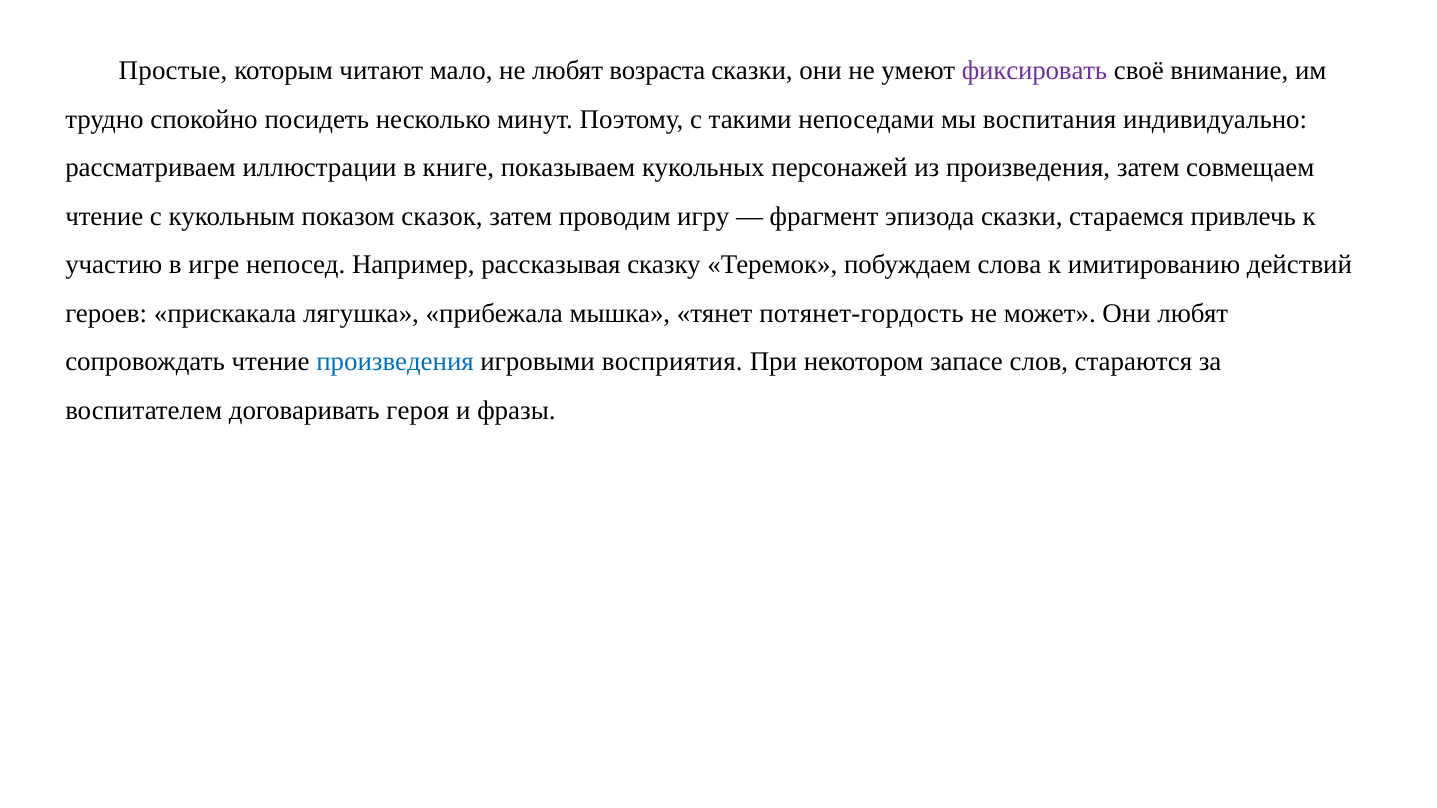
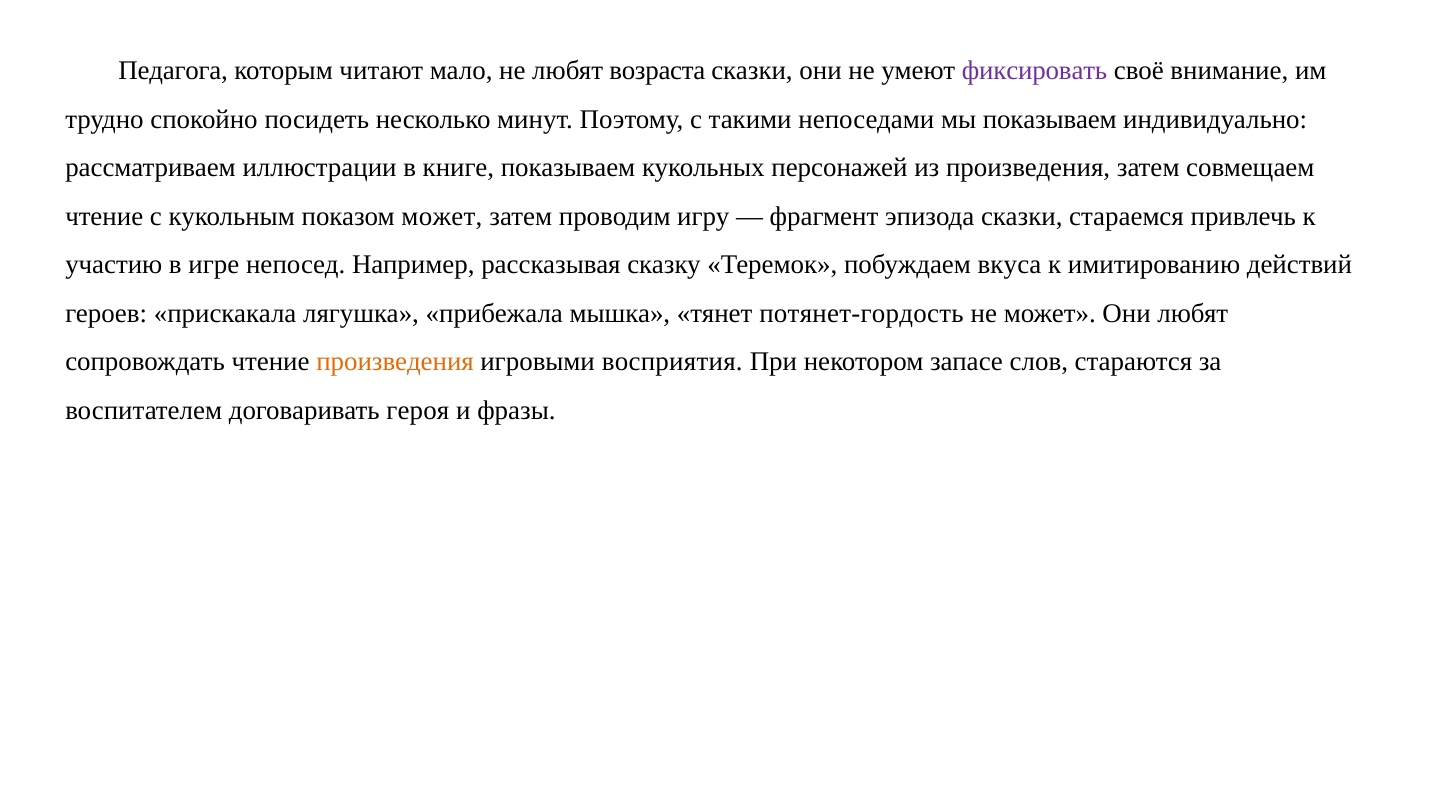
Простые: Простые -> Педагога (173, 71)
мы воспитания: воспитания -> показываем (1050, 119)
показом сказок: сказок -> может (442, 216)
слова: слова -> вкуса (1009, 265)
произведения colour: blue -> orange (395, 362)
